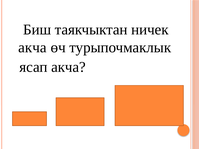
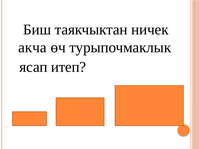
ясап акча: акча -> итеп (68, 67)
